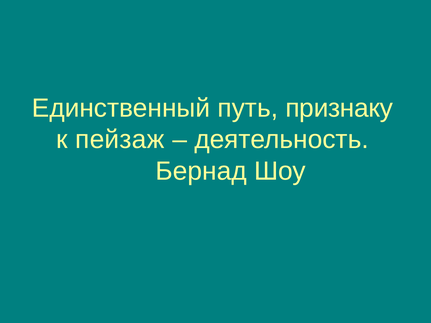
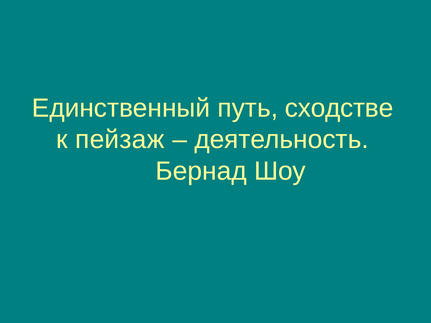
признаку: признаку -> сходстве (339, 108)
